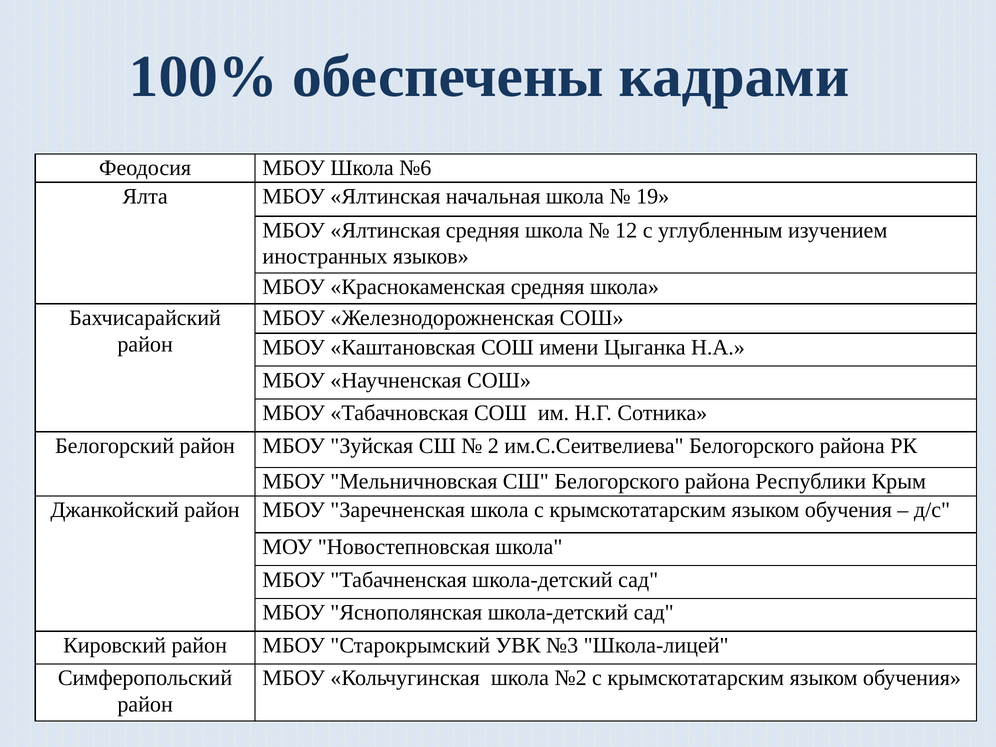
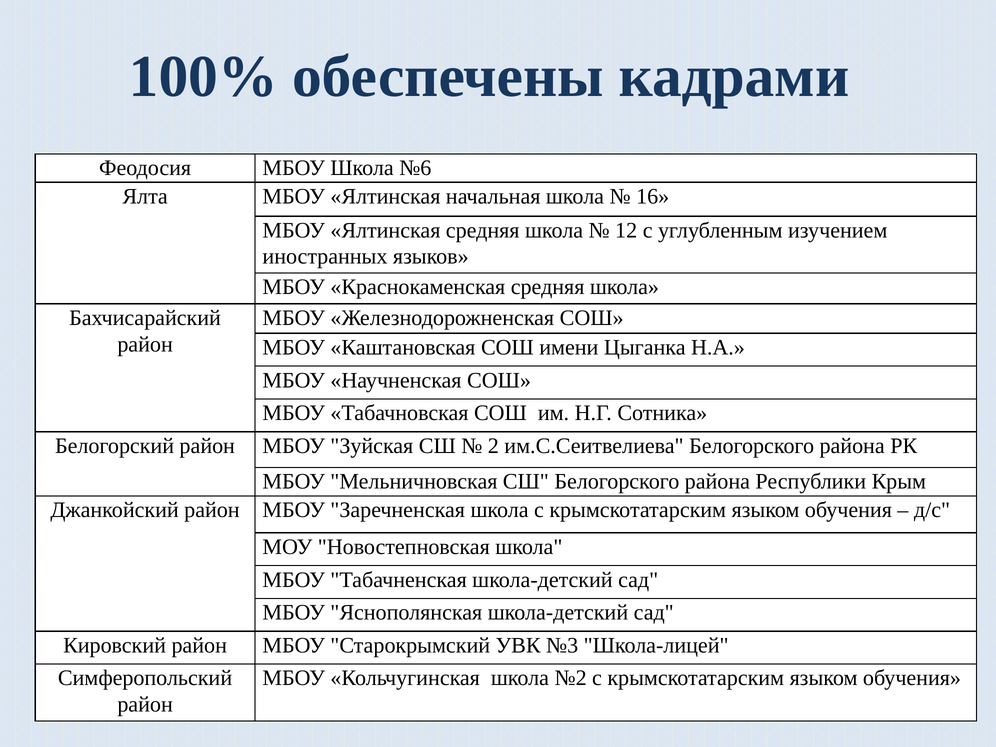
19: 19 -> 16 (653, 196)
